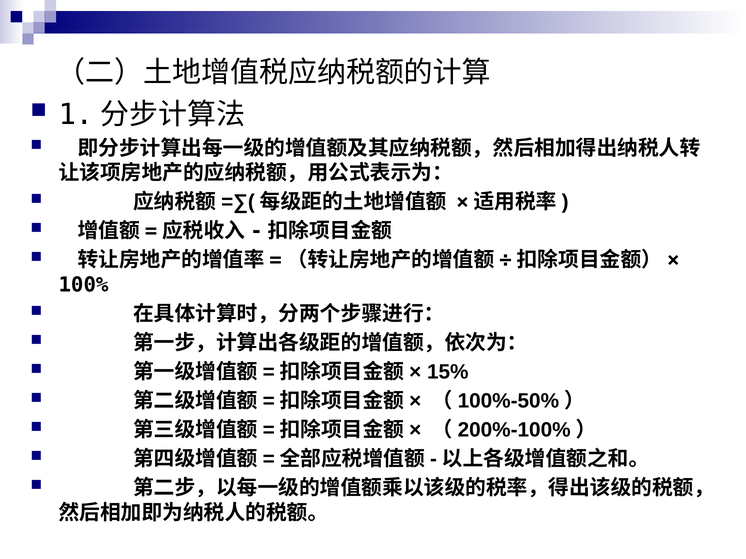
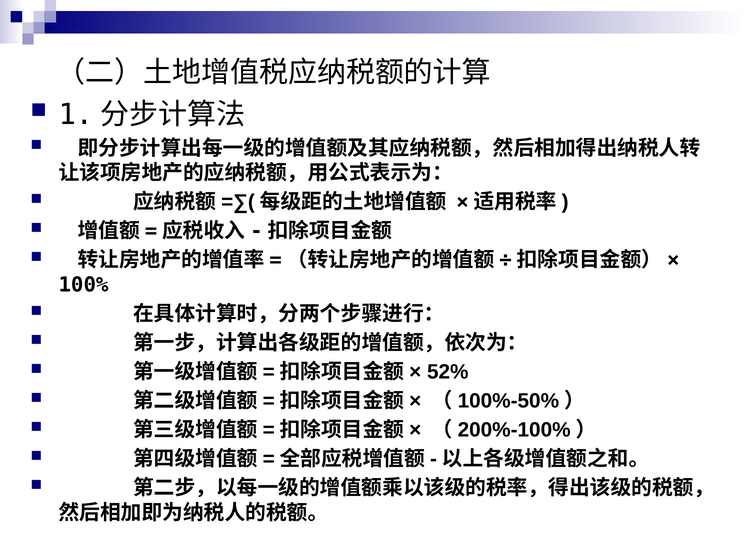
15%: 15% -> 52% (448, 372)
